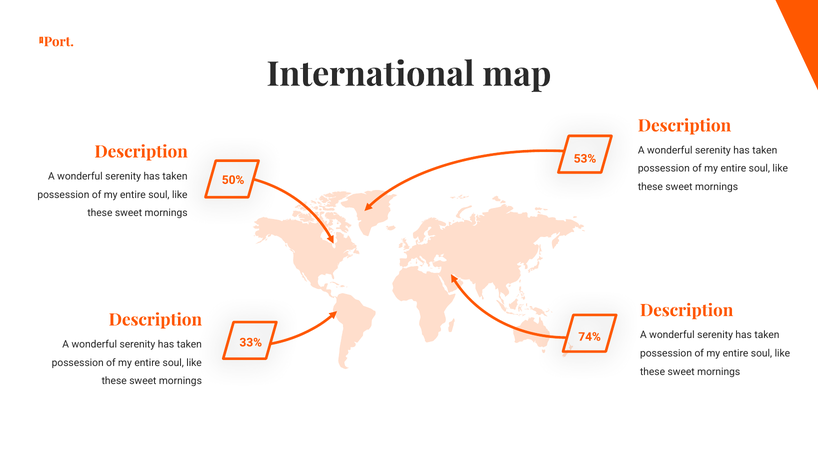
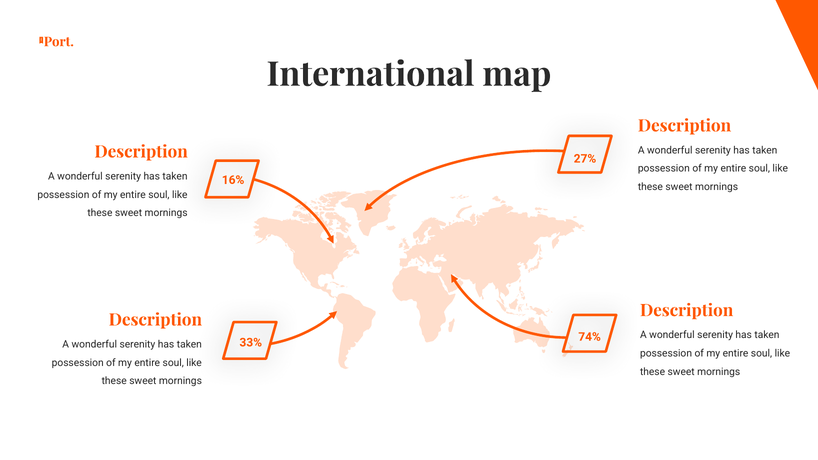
53%: 53% -> 27% (585, 159)
50%: 50% -> 16% (233, 180)
